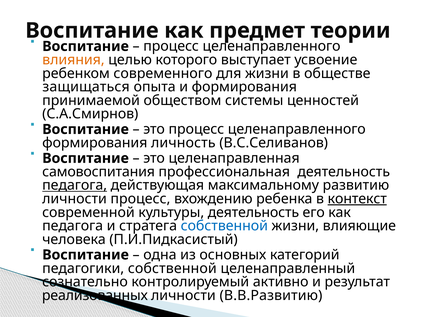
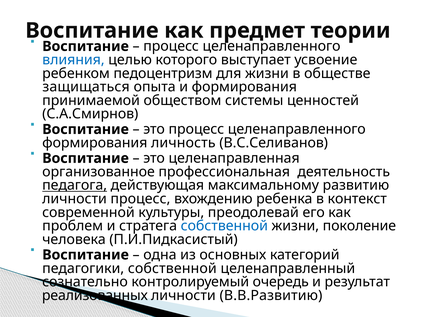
влияния colour: orange -> blue (73, 60)
современного: современного -> педоцентризм (163, 73)
самовоспитания: самовоспитания -> организованное (99, 172)
контекст underline: present -> none (357, 199)
культуры деятельность: деятельность -> преодолевай (253, 213)
педагога: педагога -> проблем (73, 226)
влияющие: влияющие -> поколение (359, 226)
активно: активно -> очередь (281, 282)
